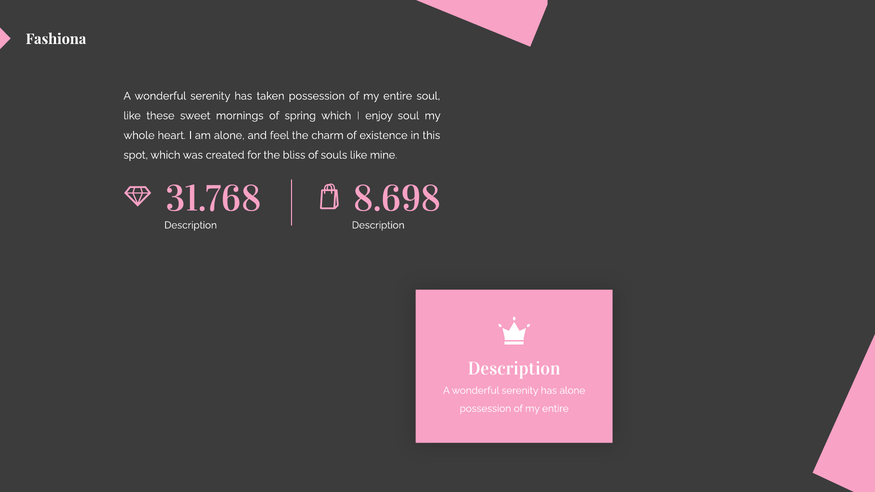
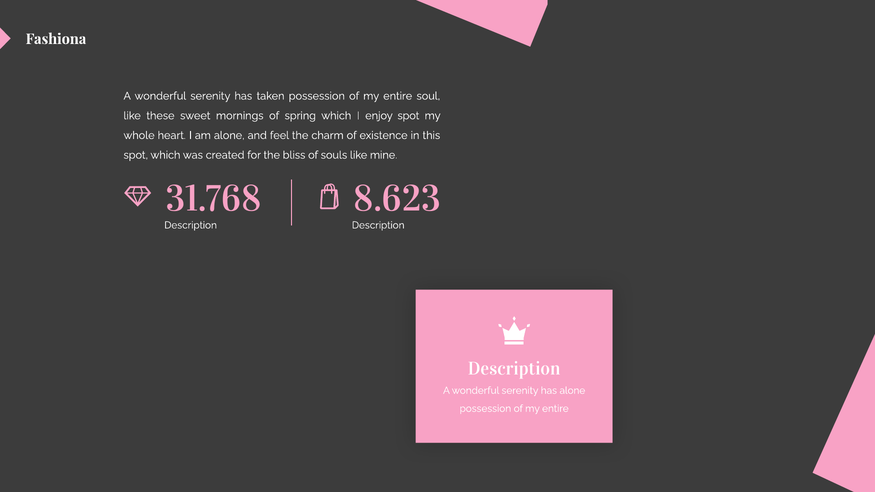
enjoy soul: soul -> spot (408, 116)
8.698: 8.698 -> 8.623 (397, 199)
